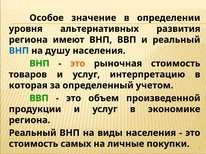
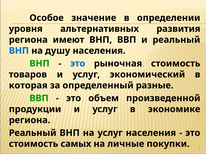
это colour: orange -> blue (78, 64)
интерпретацию: интерпретацию -> экономический (147, 75)
учетом: учетом -> разные (155, 86)
на виды: виды -> услуг (110, 133)
